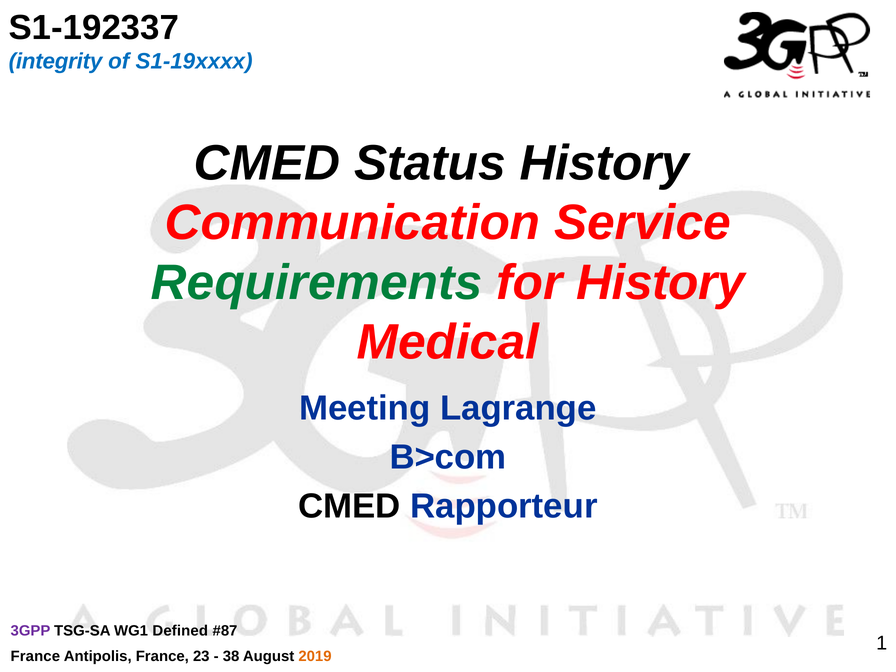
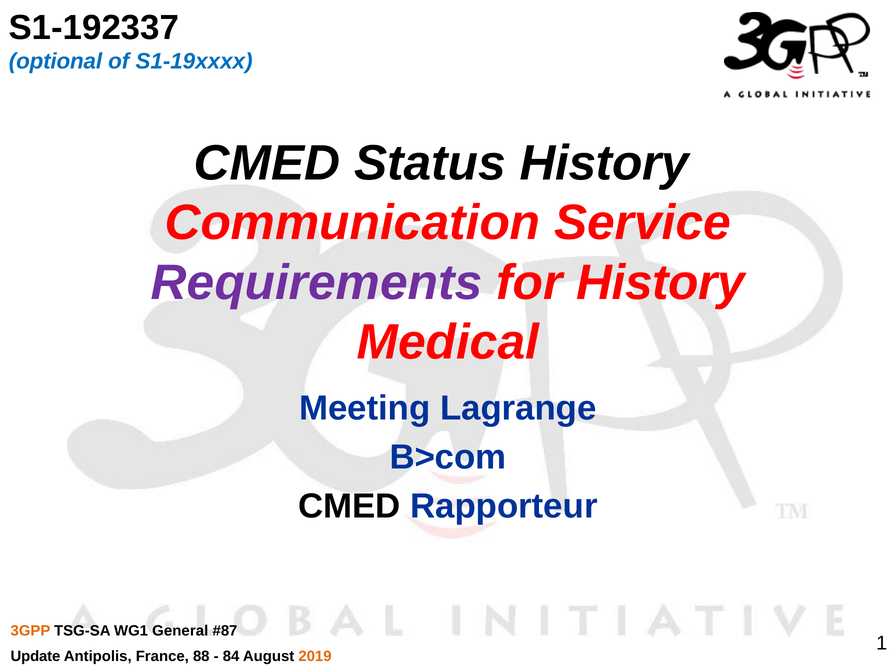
integrity: integrity -> optional (55, 61)
Requirements colour: green -> purple (317, 283)
3GPP colour: purple -> orange (30, 631)
Defined: Defined -> General (180, 631)
France: France -> Update (35, 656)
23: 23 -> 88 (201, 656)
38: 38 -> 84 (231, 656)
